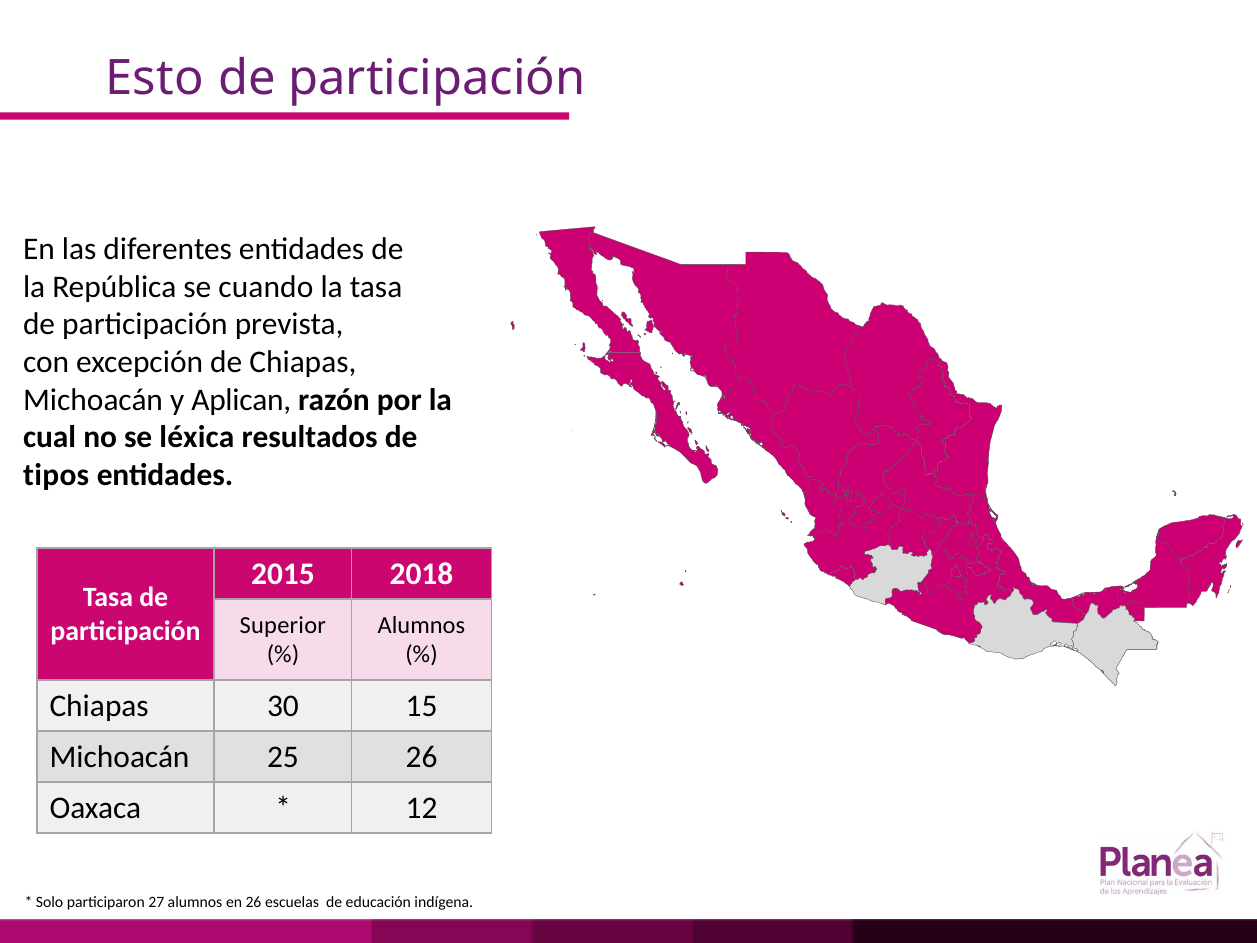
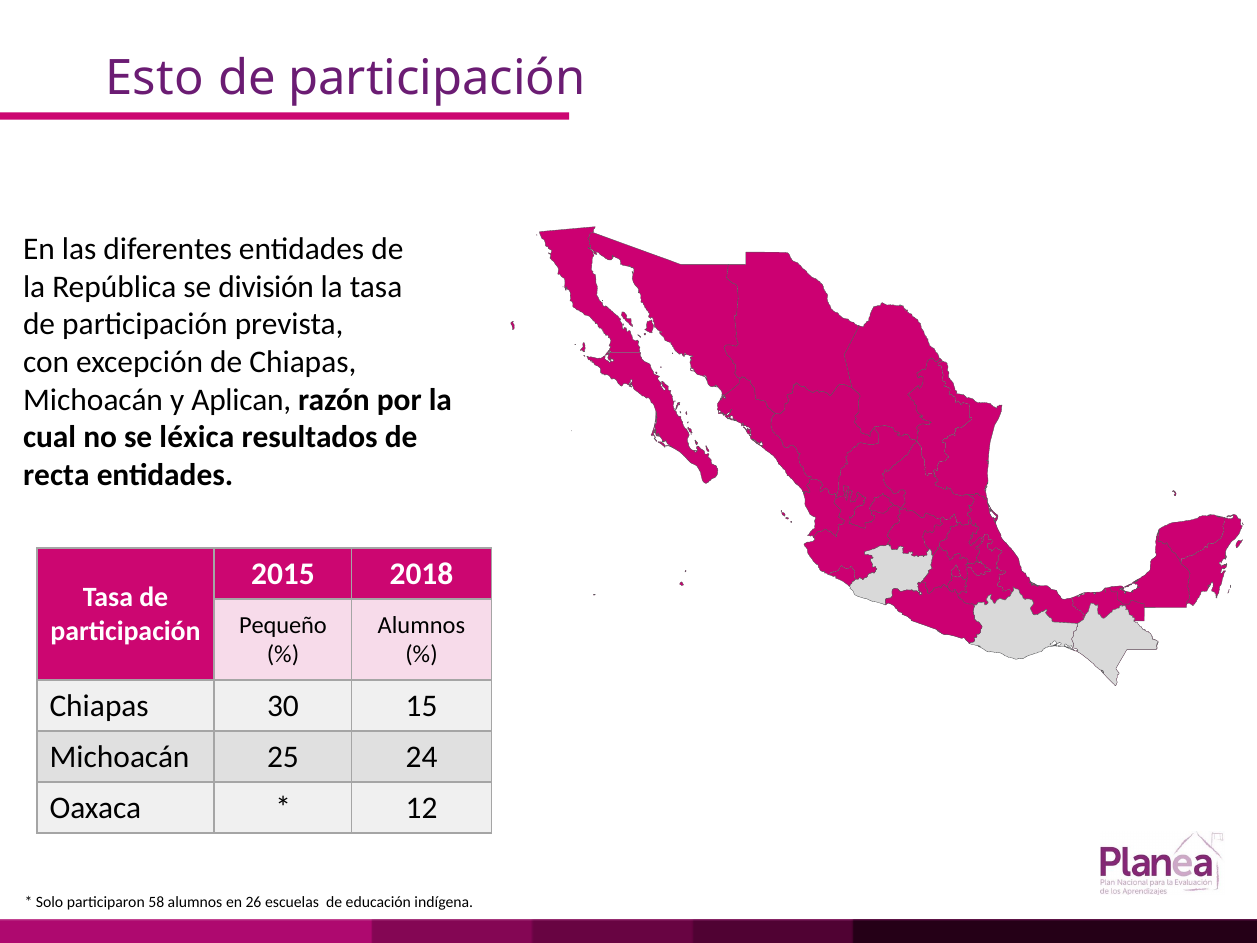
cuando: cuando -> división (266, 287)
tipos: tipos -> recta (56, 475)
Superior: Superior -> Pequeño (283, 625)
25 26: 26 -> 24 (422, 757)
27: 27 -> 58 (156, 902)
